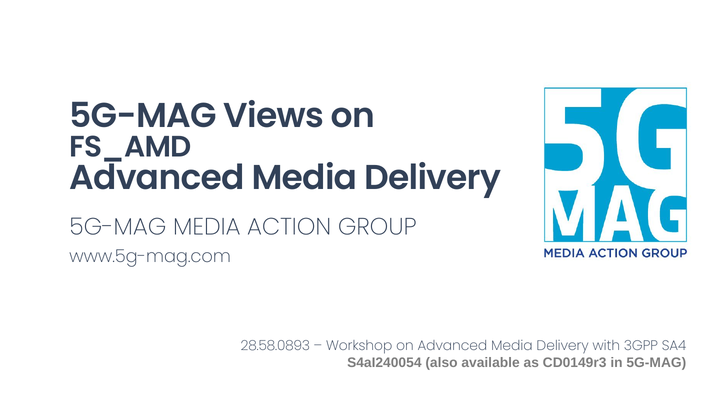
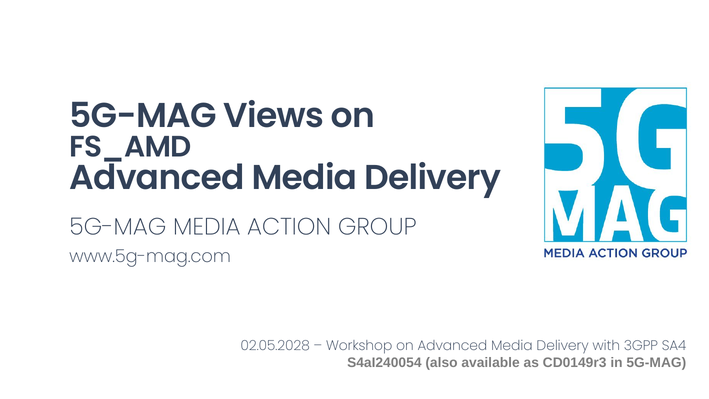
28.58.0893: 28.58.0893 -> 02.05.2028 (275, 346)
